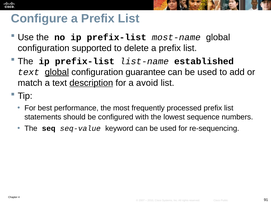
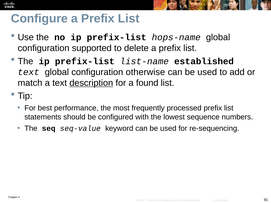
most-name: most-name -> hops-name (176, 37)
global underline: present -> none (57, 72)
guarantee: guarantee -> otherwise (145, 72)
avoid: avoid -> found (147, 83)
